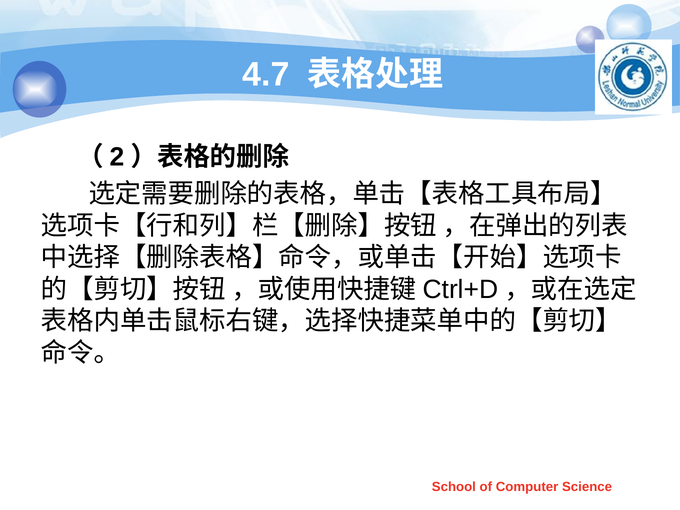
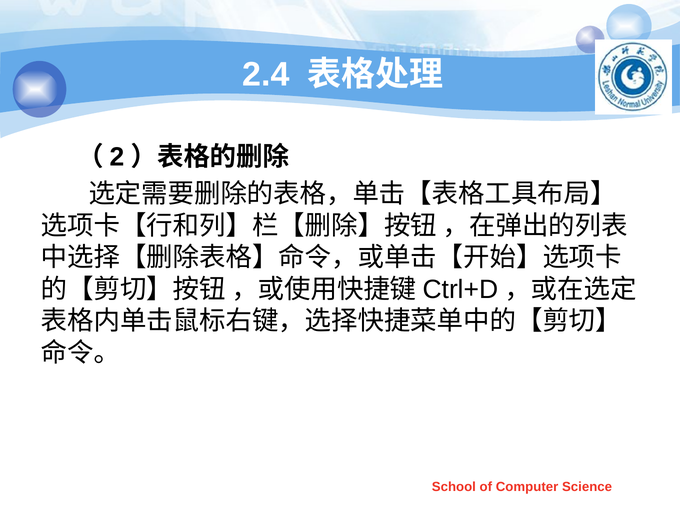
4.7: 4.7 -> 2.4 (266, 74)
